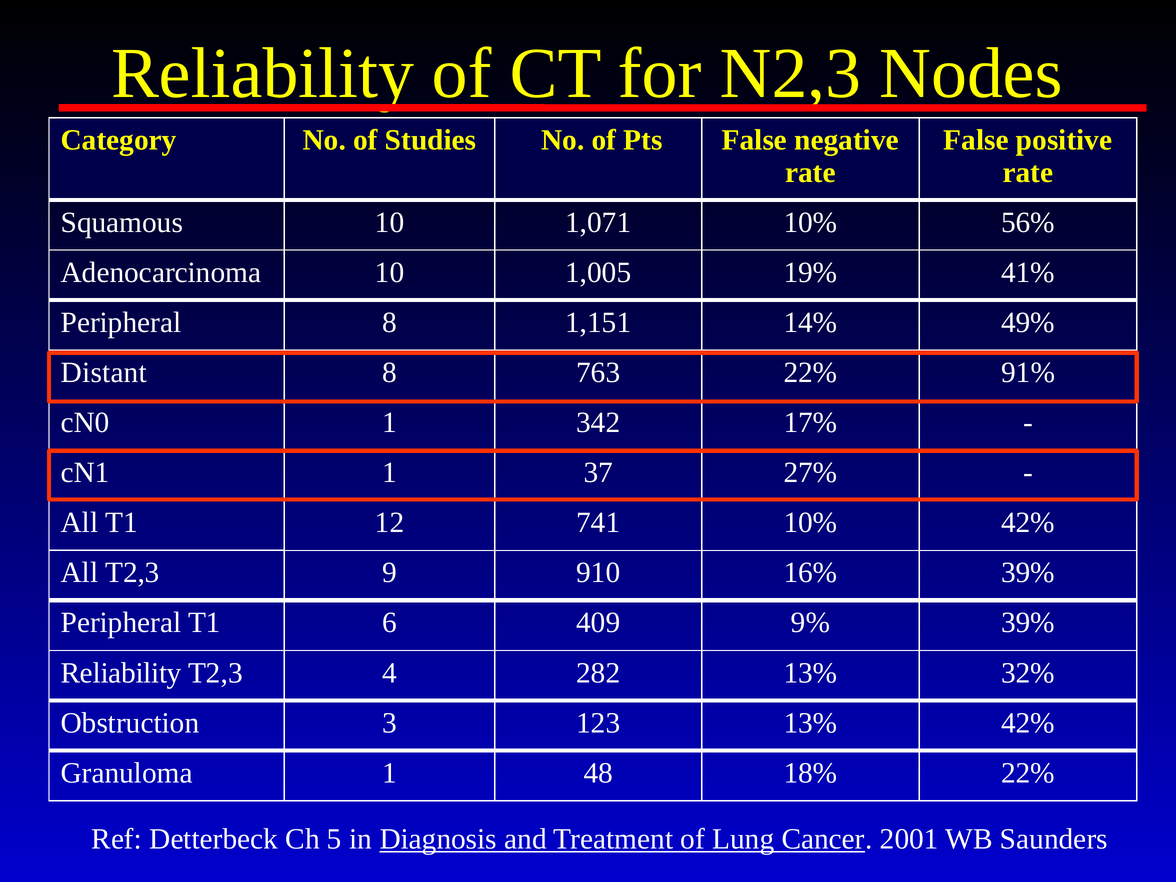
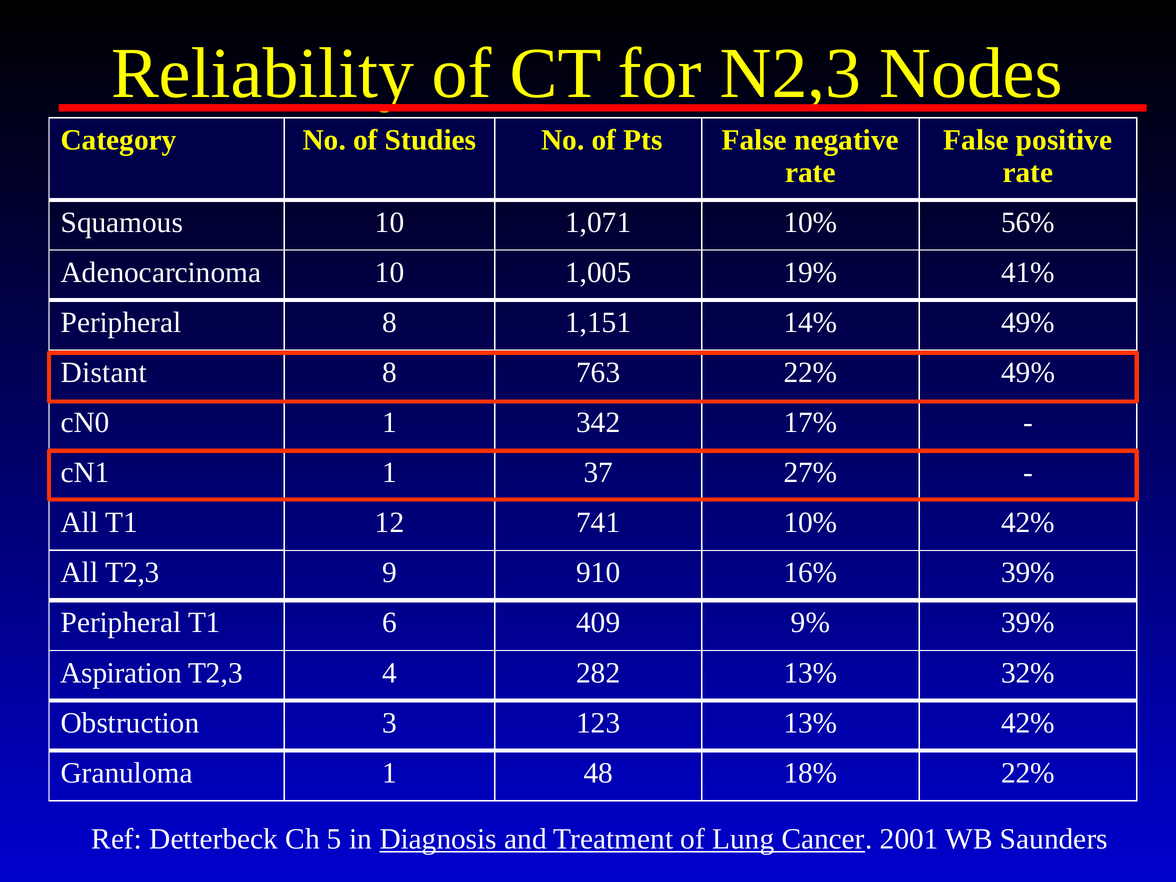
22% 91%: 91% -> 49% (1028, 373)
Reliability: Reliability -> Aspiration (121, 673)
